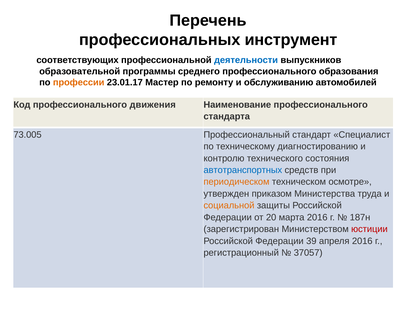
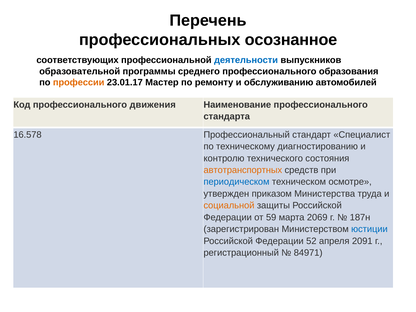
инструмент: инструмент -> осознанное (291, 40)
73.005: 73.005 -> 16.578 (28, 135)
автотранспортных colour: blue -> orange (243, 170)
периодическом colour: orange -> blue (236, 182)
20: 20 -> 59 (271, 217)
марта 2016: 2016 -> 2069 (317, 217)
юстиции colour: red -> blue (369, 229)
39: 39 -> 52 (311, 241)
апреля 2016: 2016 -> 2091 (362, 241)
37057: 37057 -> 84971 (308, 253)
